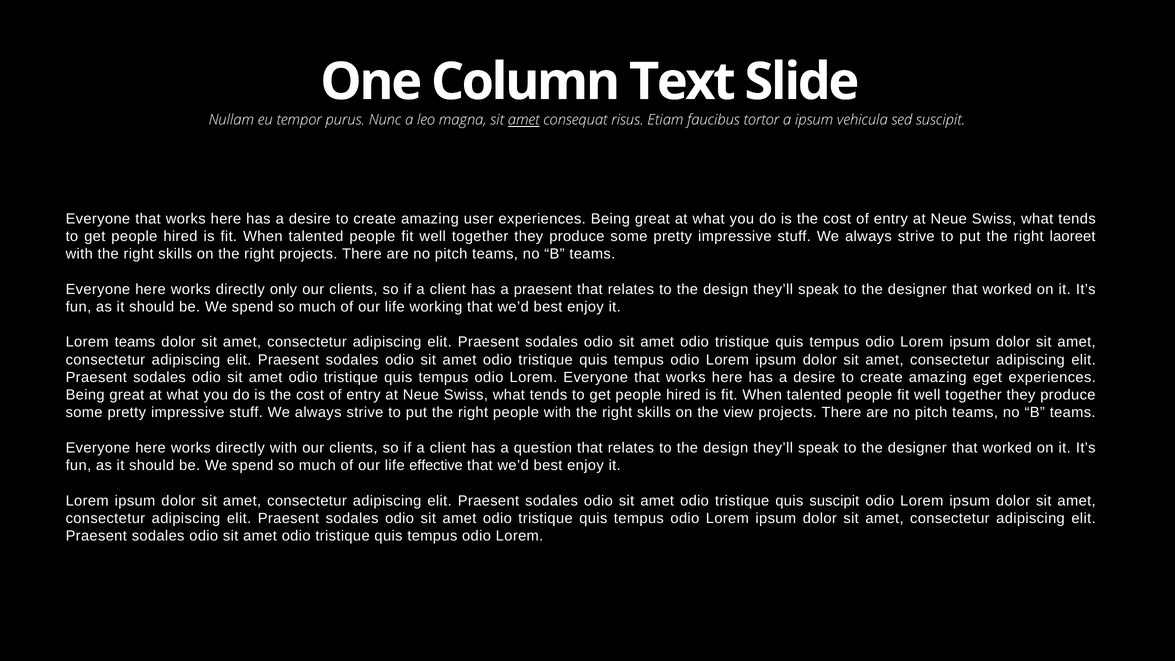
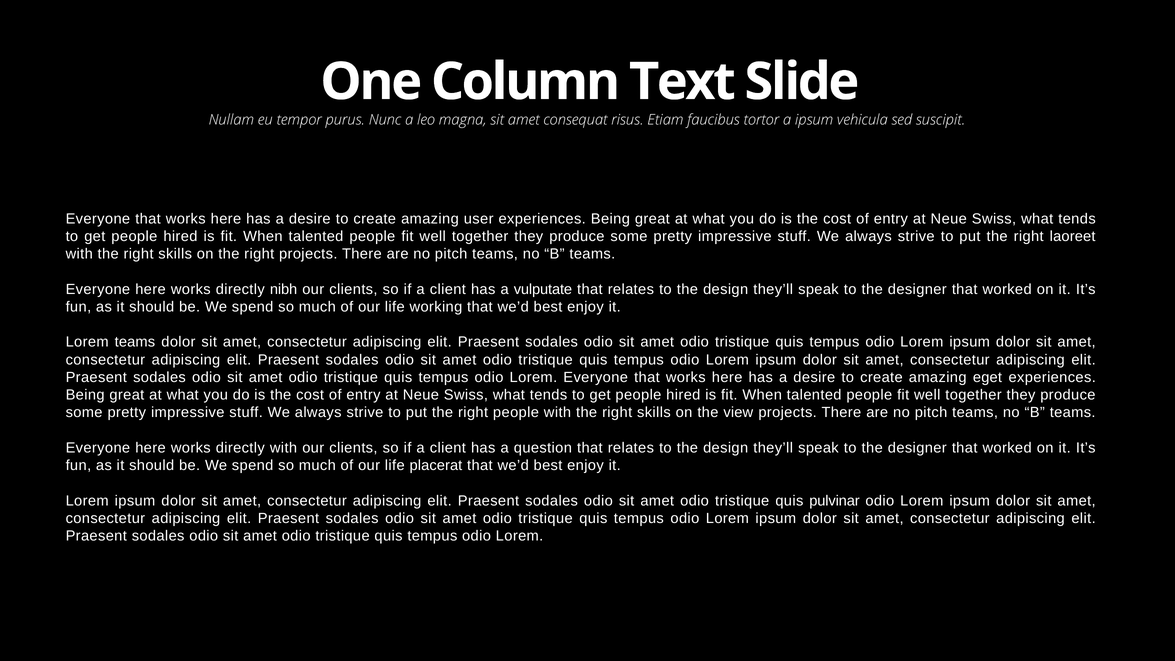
amet underline: present -> none (524, 120)
only: only -> nibh (284, 289)
a praesent: praesent -> vulputate (543, 289)
effective: effective -> placerat (436, 465)
quis suscipit: suscipit -> pulvinar (834, 501)
